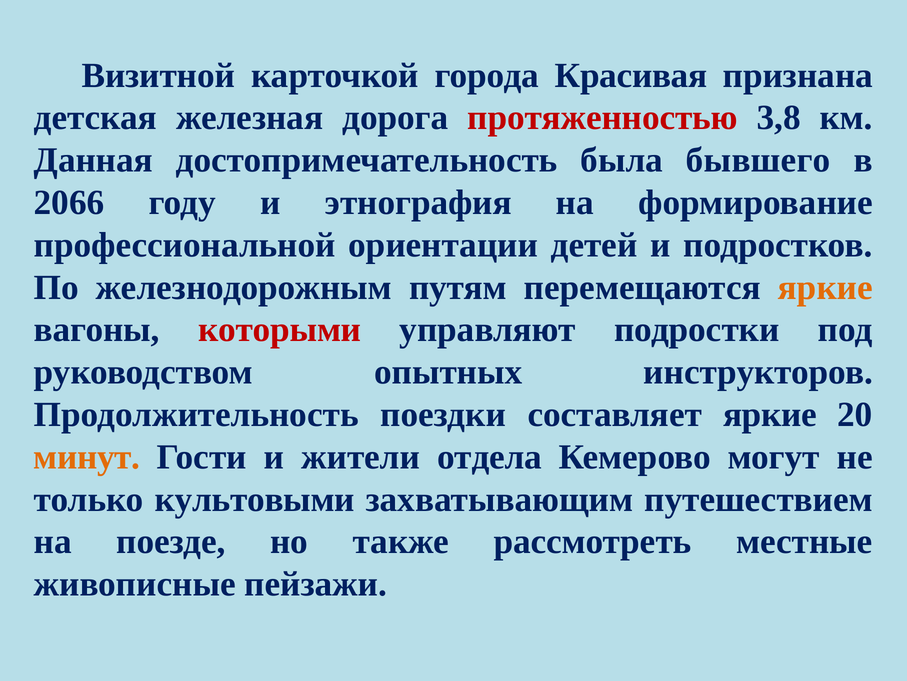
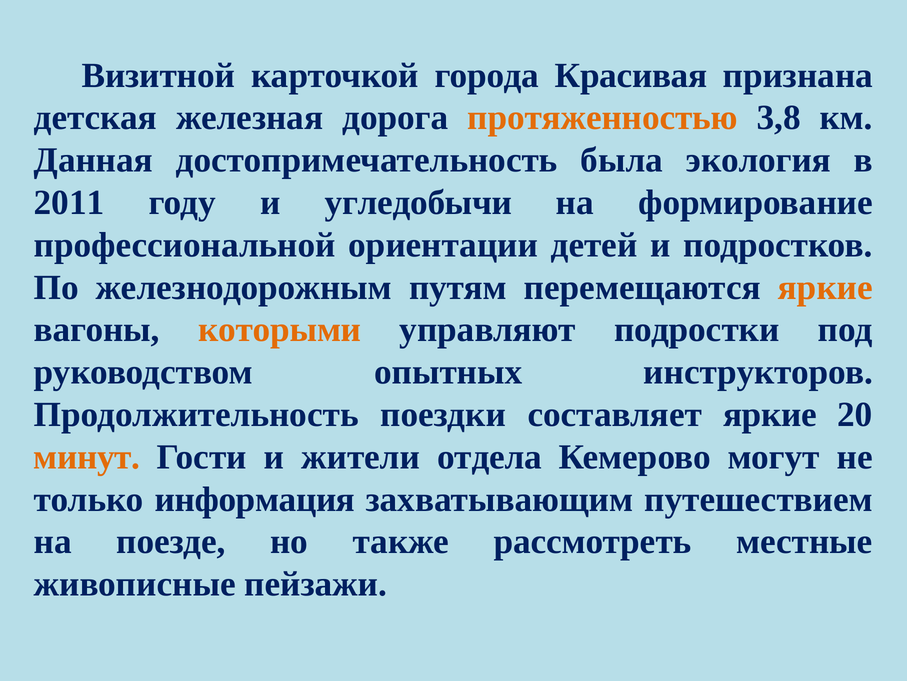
протяженностью colour: red -> orange (603, 118)
бывшего: бывшего -> экология (758, 160)
2066: 2066 -> 2011 (69, 202)
этнография: этнография -> угледобычи (418, 202)
которыми colour: red -> orange (280, 329)
культовыми: культовыми -> информация (255, 499)
